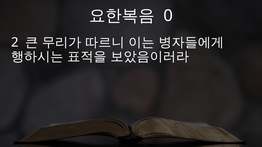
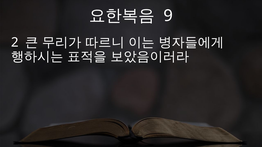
0: 0 -> 9 (168, 16)
